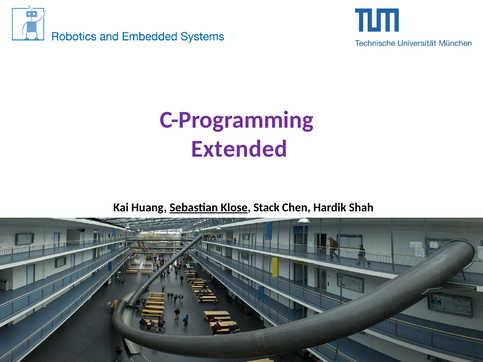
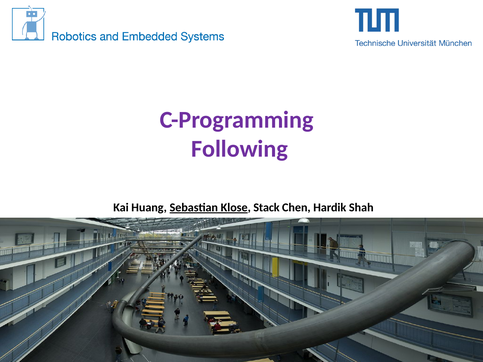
Extended: Extended -> Following (239, 149)
